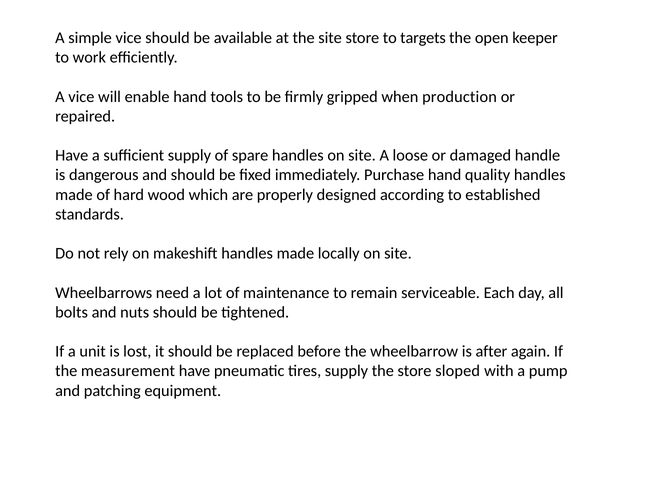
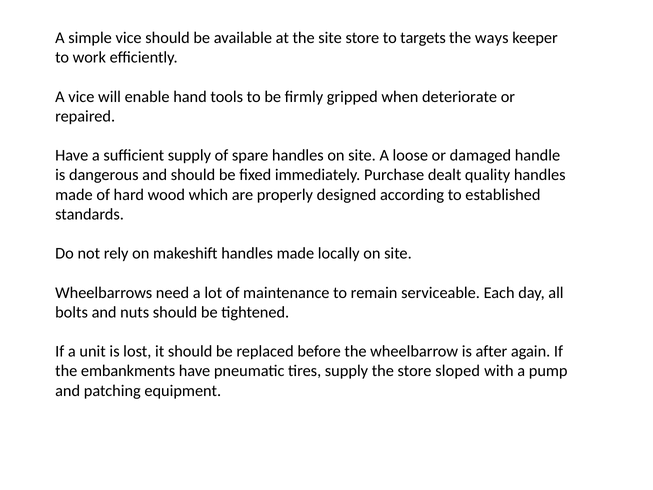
open: open -> ways (492, 38)
production: production -> deteriorate (460, 97)
Purchase hand: hand -> dealt (445, 175)
measurement: measurement -> embankments (128, 371)
